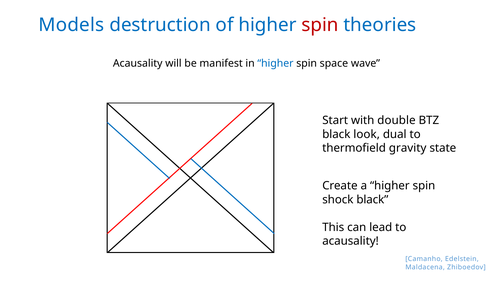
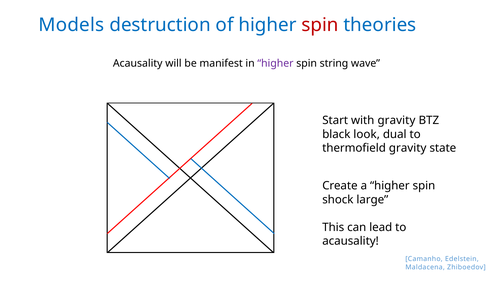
higher colour: blue -> purple (275, 63)
space: space -> string (334, 63)
with double: double -> gravity (396, 120)
shock black: black -> large (372, 200)
